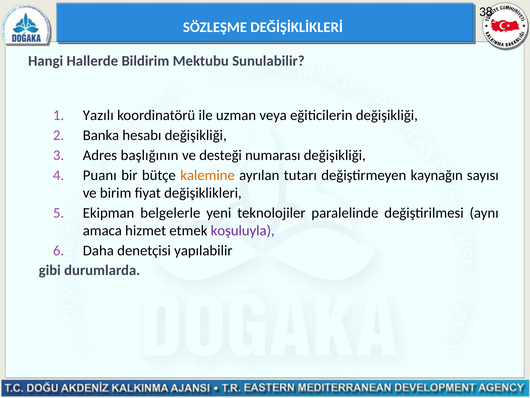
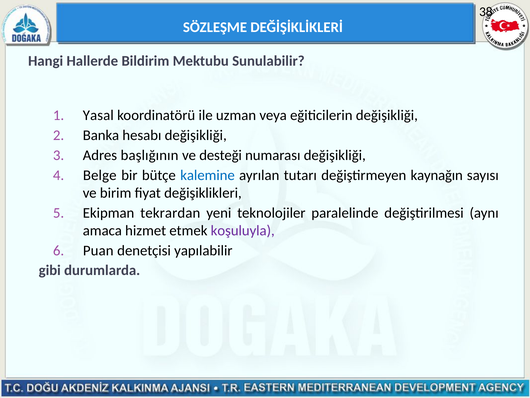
Yazılı: Yazılı -> Yasal (98, 115)
Puanı: Puanı -> Belge (100, 175)
kalemine colour: orange -> blue (208, 175)
belgelerle: belgelerle -> tekrardan (170, 213)
Daha: Daha -> Puan (98, 250)
